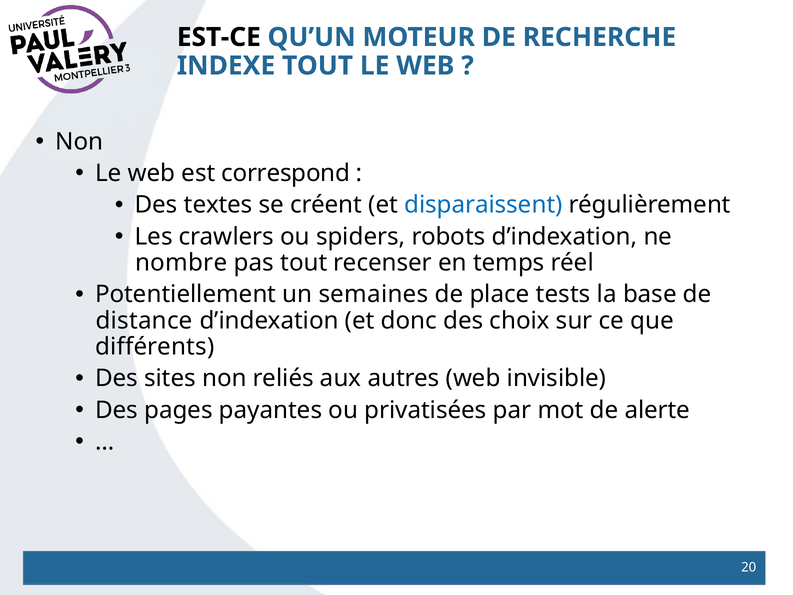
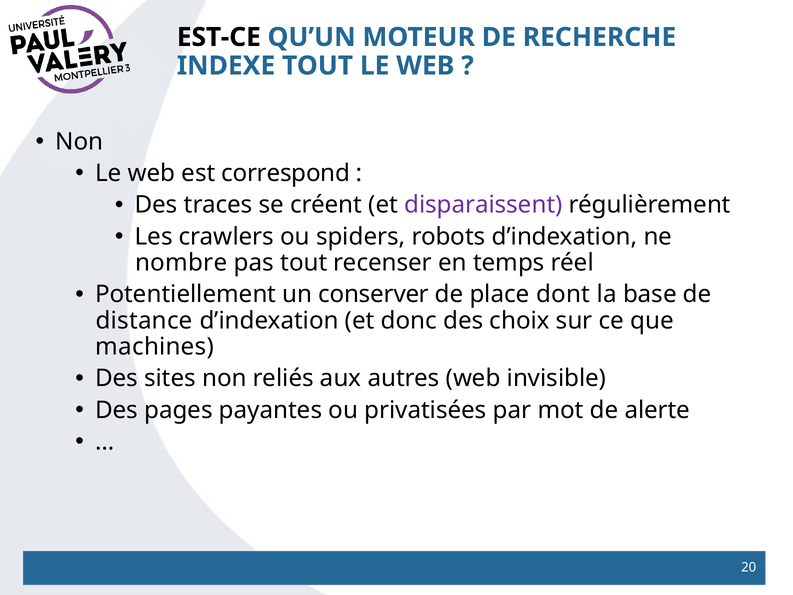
textes: textes -> traces (218, 205)
disparaissent colour: blue -> purple (483, 205)
semaines: semaines -> conserver (374, 294)
tests: tests -> dont (563, 294)
différents: différents -> machines (155, 347)
